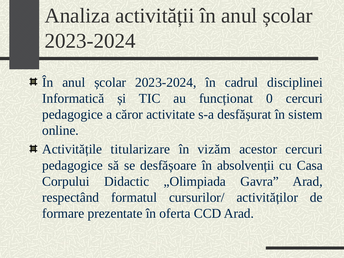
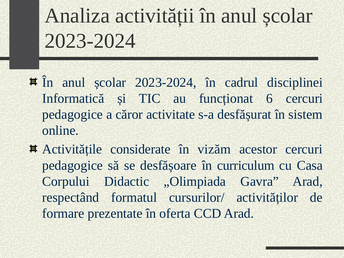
0: 0 -> 6 (269, 98)
titularizare: titularizare -> considerate (141, 149)
absolvenții: absolvenții -> curriculum (246, 165)
